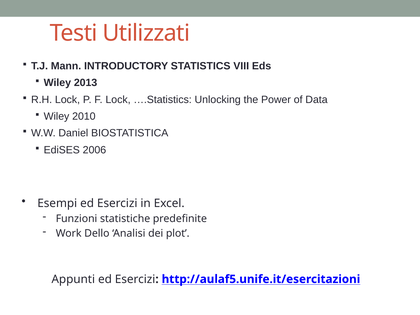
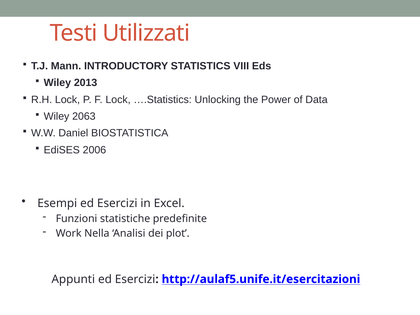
2010: 2010 -> 2063 (84, 116)
Dello: Dello -> Nella (97, 233)
